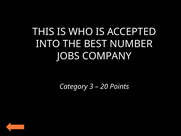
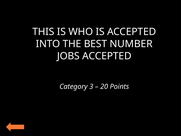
JOBS COMPANY: COMPANY -> ACCEPTED (107, 56)
